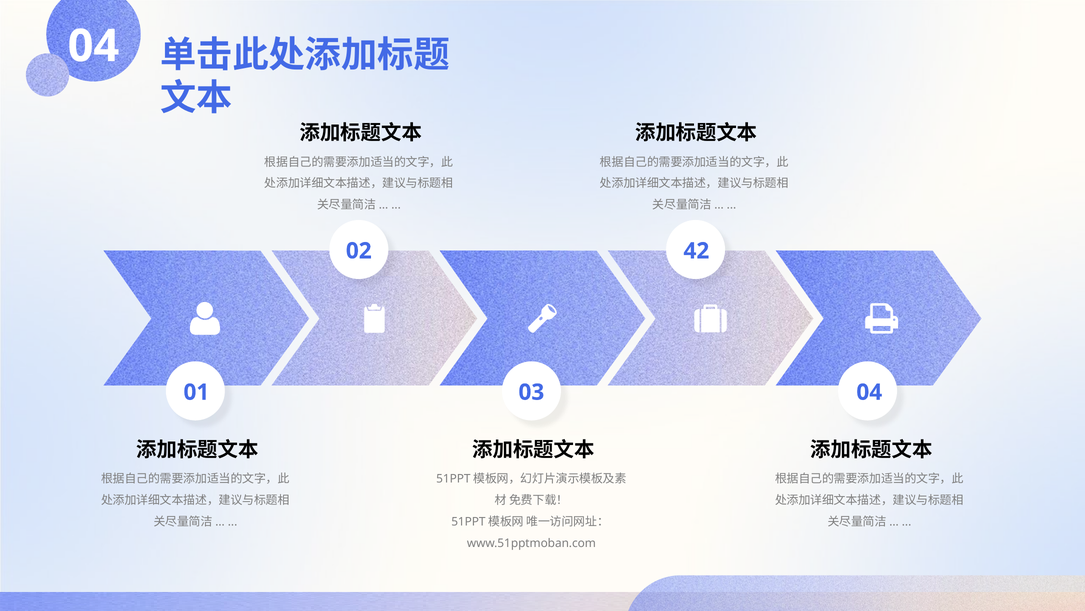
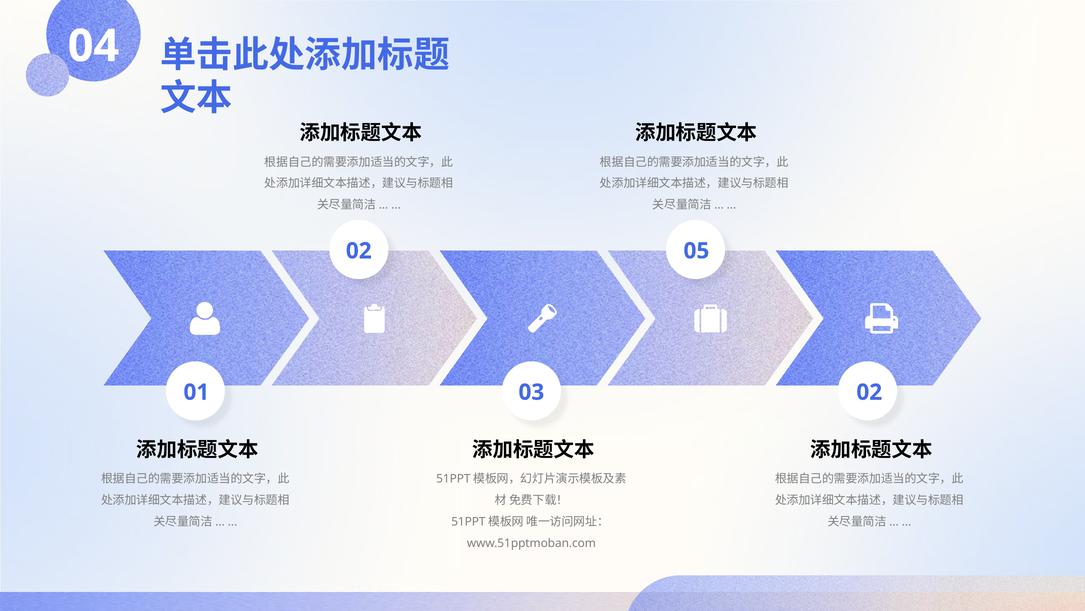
42: 42 -> 05 (696, 251)
03 04: 04 -> 02 (869, 392)
